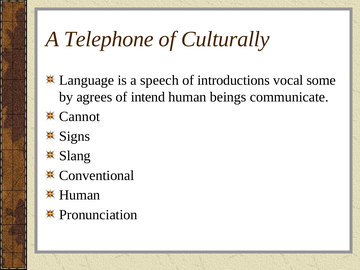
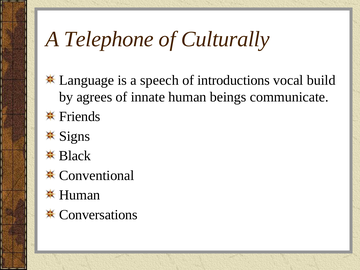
some: some -> build (321, 80)
intend: intend -> innate (148, 97)
Cannot: Cannot -> Friends (80, 117)
Slang: Slang -> Black (75, 156)
Pronunciation: Pronunciation -> Conversations (98, 215)
